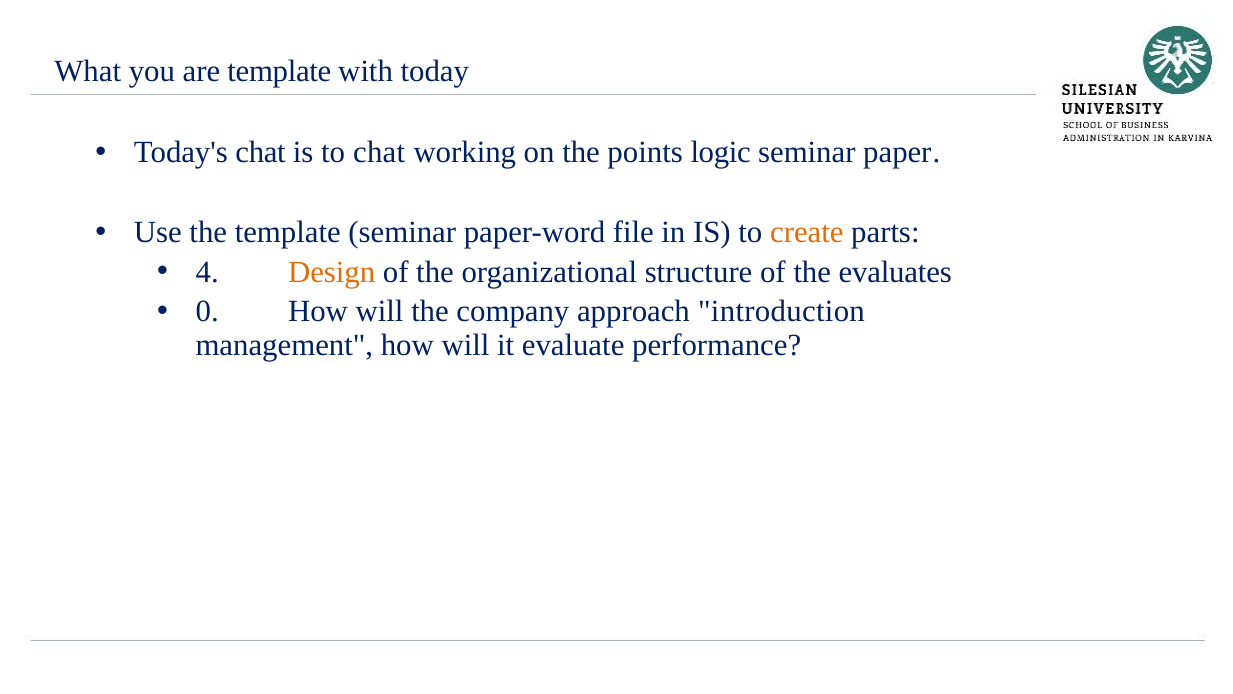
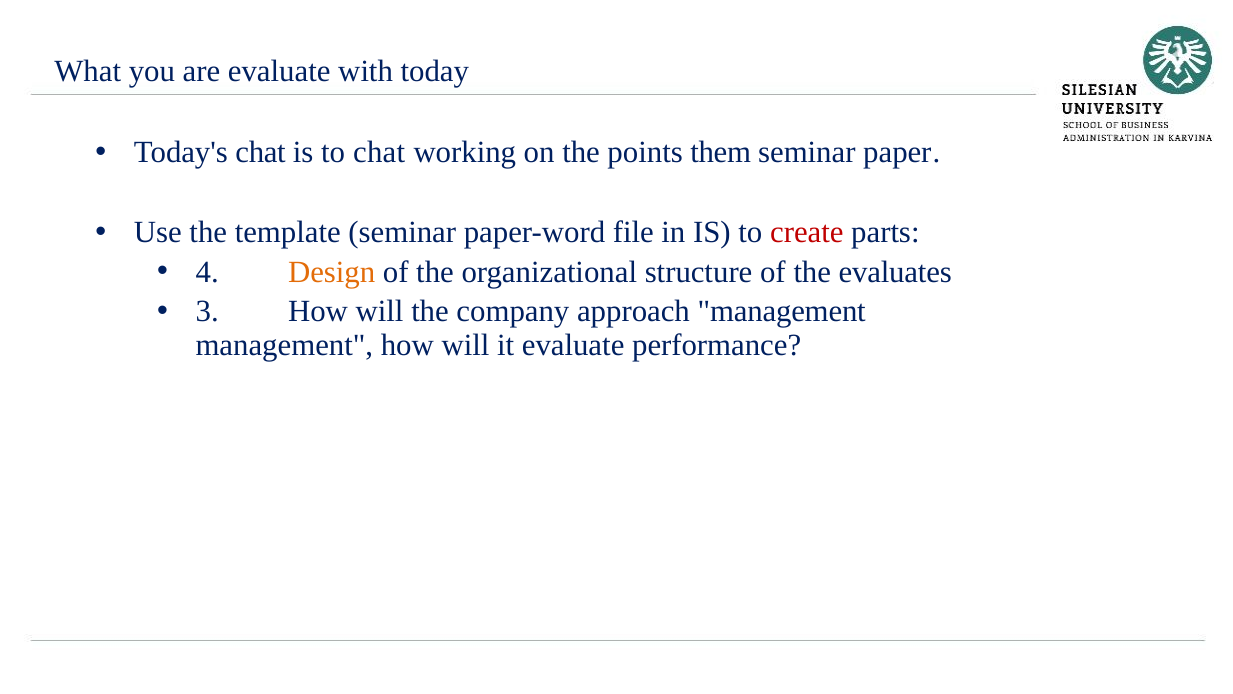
are template: template -> evaluate (279, 72)
logic: logic -> them (721, 153)
create colour: orange -> red (807, 232)
0: 0 -> 3 (207, 311)
approach introduction: introduction -> management (782, 311)
